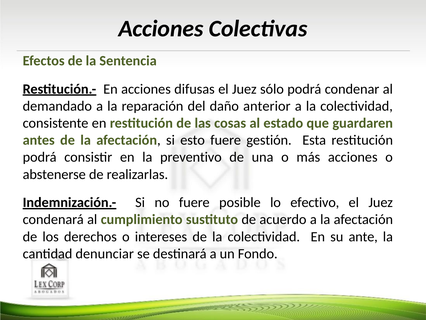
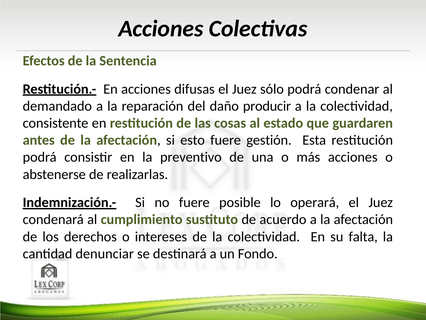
anterior: anterior -> producir (267, 106)
efectivo: efectivo -> operará (315, 202)
ante: ante -> falta (363, 236)
